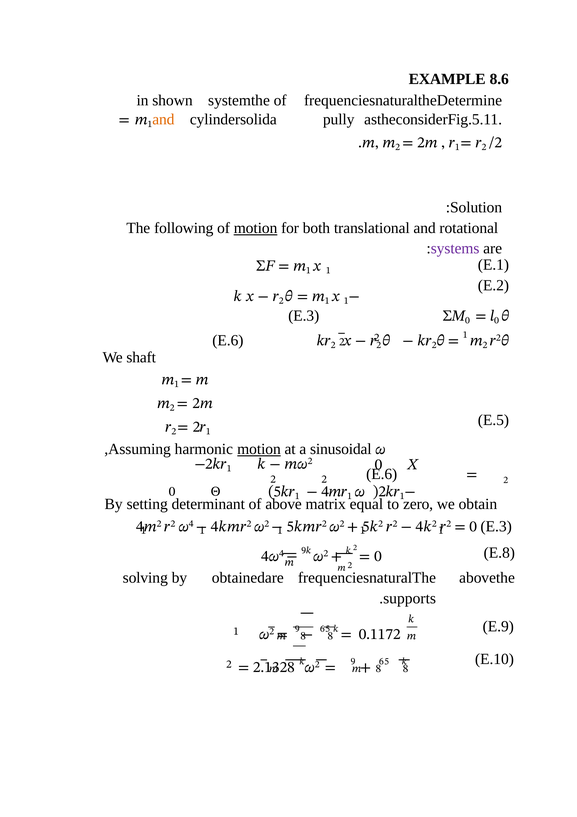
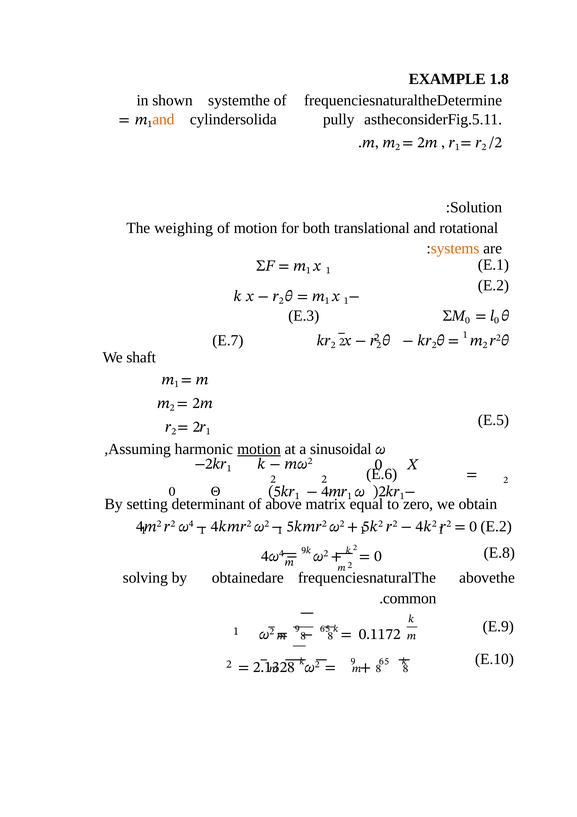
8.6: 8.6 -> 1.8 (499, 79)
following: following -> weighing (184, 228)
motion underline: present -> none (256, 228)
systems colour: purple -> orange (455, 248)
E.6: E.6 -> E.7 (228, 340)
E.3: E.3 -> E.2 (496, 526)
supports: supports -> common (410, 598)
